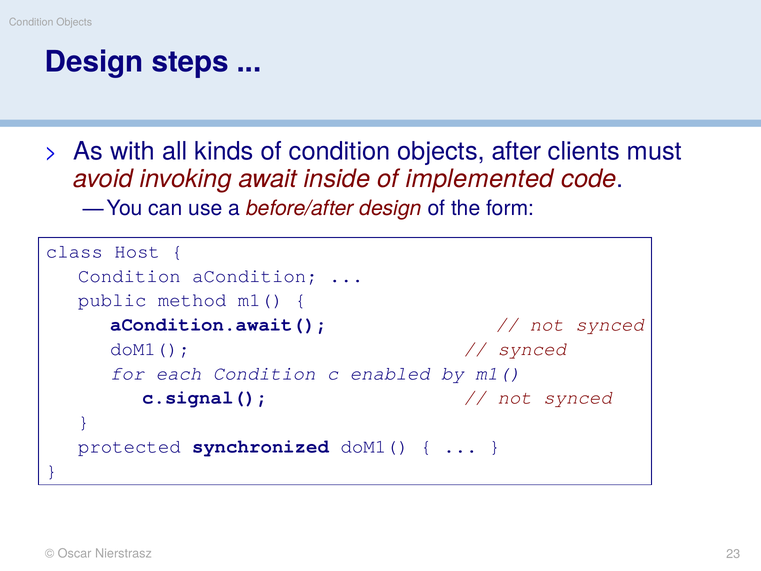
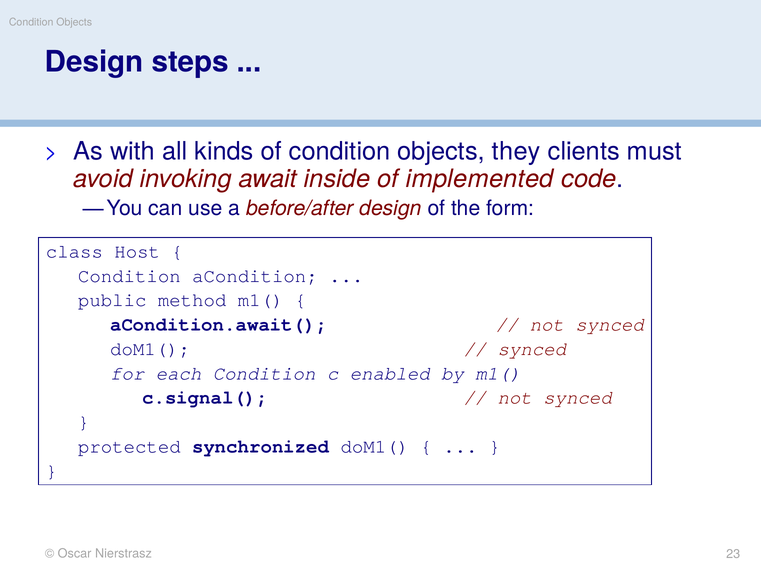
after: after -> they (516, 151)
